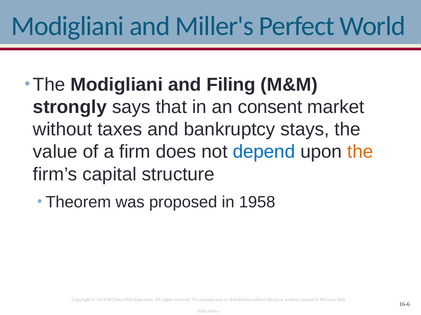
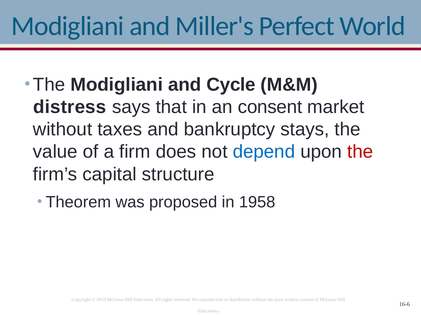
Filing: Filing -> Cycle (231, 85)
strongly: strongly -> distress (70, 107)
the colour: orange -> red (360, 152)
